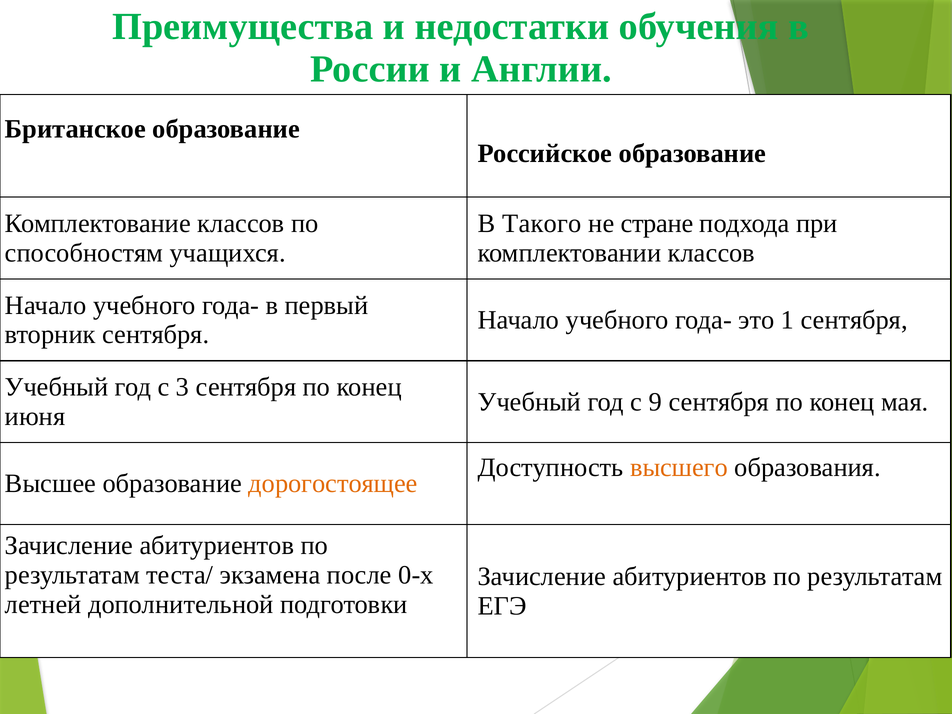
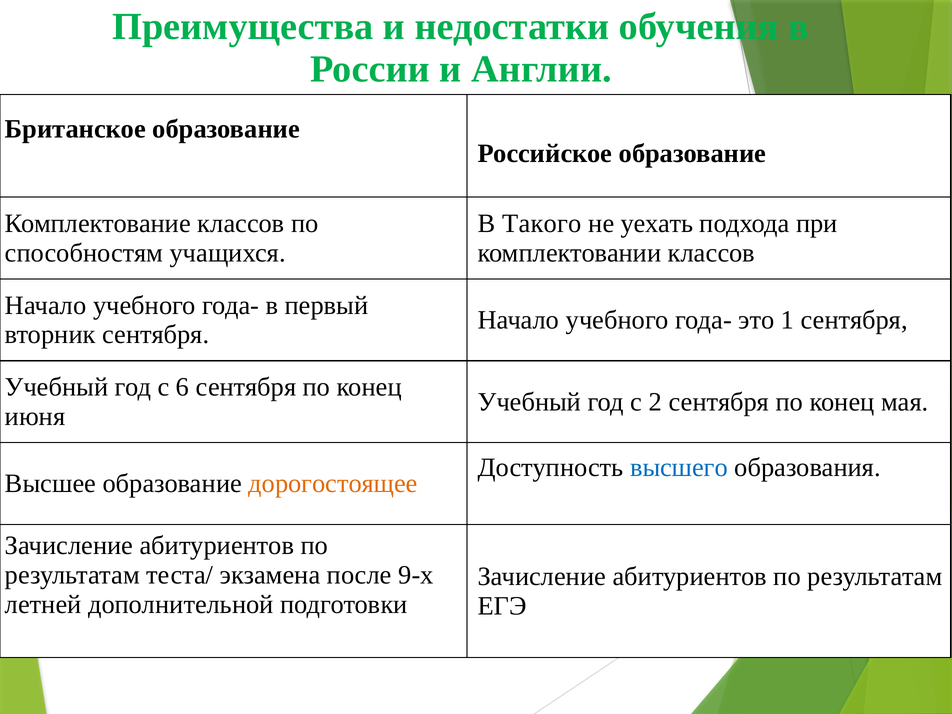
стране: стране -> уехать (657, 224)
3: 3 -> 6 (183, 387)
9: 9 -> 2 (655, 402)
высшего colour: orange -> blue (679, 468)
0-х: 0-х -> 9-х (416, 575)
